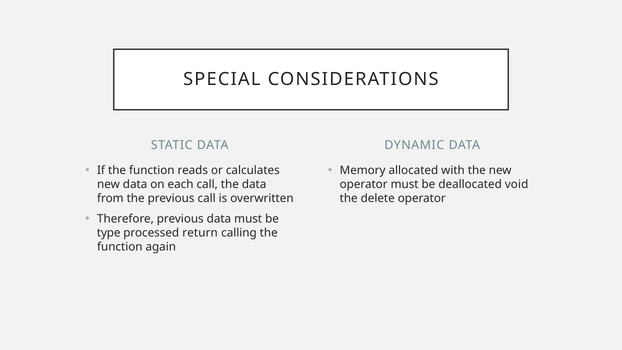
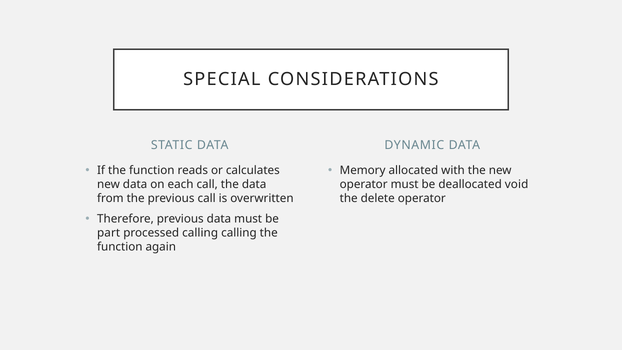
type: type -> part (109, 233)
processed return: return -> calling (200, 233)
